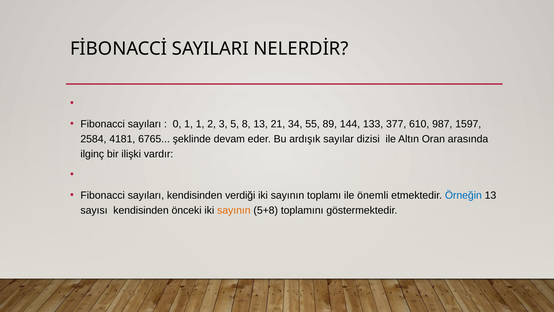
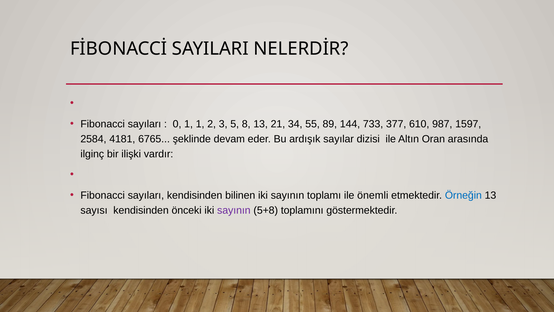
133: 133 -> 733 (373, 124)
verdiği: verdiği -> bilinen (240, 195)
sayının colour: orange -> purple (234, 210)
